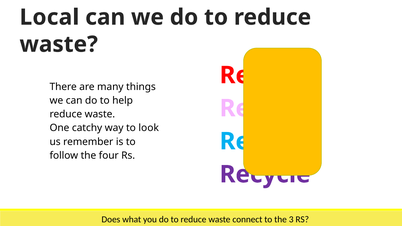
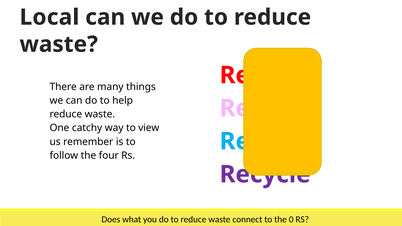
look: look -> view (149, 128)
3: 3 -> 0 (291, 220)
